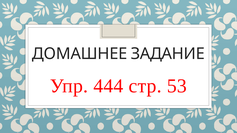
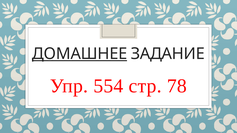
ДОМАШНЕЕ underline: none -> present (80, 54)
444: 444 -> 554 (108, 86)
53: 53 -> 78 (177, 86)
